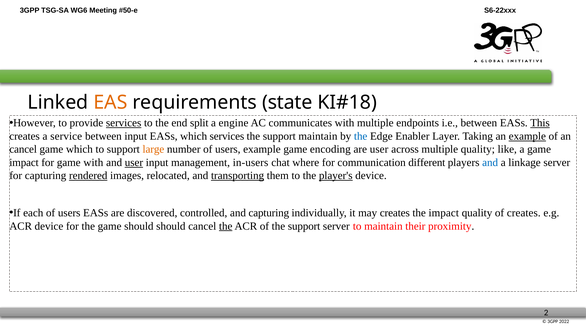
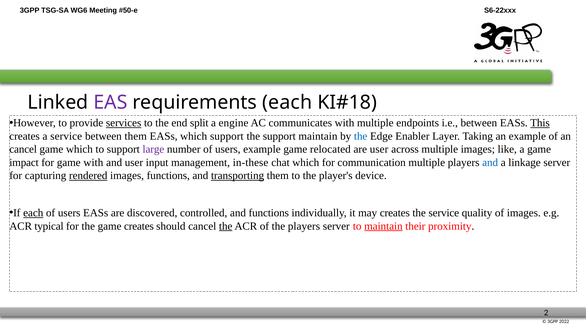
EAS colour: orange -> purple (110, 103)
requirements state: state -> each (287, 103)
between input: input -> them (136, 136)
which services: services -> support (227, 136)
example underline: present -> none (527, 136)
large colour: orange -> purple (153, 150)
encoding: encoding -> relocated (330, 150)
multiple quality: quality -> images (478, 150)
user underline: present -> none (134, 163)
in-users: in-users -> in-these (251, 163)
chat where: where -> which (306, 163)
communication different: different -> multiple (427, 163)
images relocated: relocated -> functions (168, 176)
player's underline: present -> none (336, 176)
each underline: none -> present (33, 213)
and capturing: capturing -> functions (269, 213)
the impact: impact -> service (444, 213)
of creates: creates -> images (524, 213)
ACR device: device -> typical (49, 227)
game should: should -> creates (139, 227)
of the support: support -> players (304, 227)
maintain underline: none -> present (383, 227)
